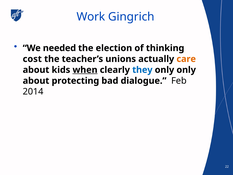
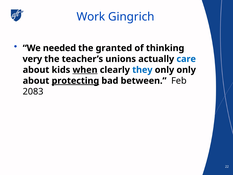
election: election -> granted (114, 48)
cost: cost -> very (32, 59)
care colour: orange -> blue (186, 59)
protecting underline: none -> present (75, 81)
dialogue: dialogue -> between (144, 81)
2014: 2014 -> 2083 (33, 92)
